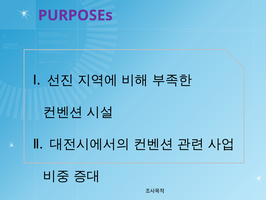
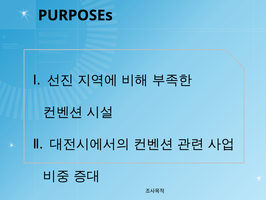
PURPOSEs colour: purple -> black (75, 15)
